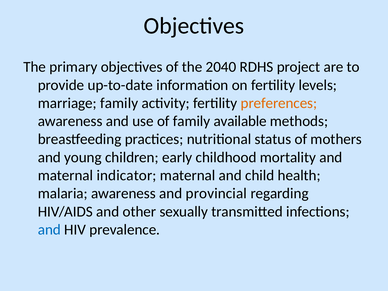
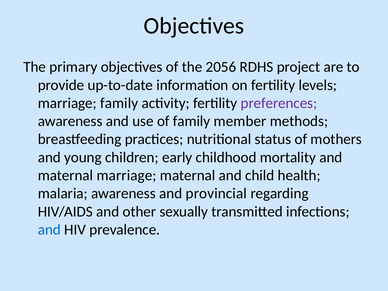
2040: 2040 -> 2056 (221, 67)
preferences colour: orange -> purple (279, 103)
available: available -> member (240, 121)
maternal indicator: indicator -> marriage (127, 175)
